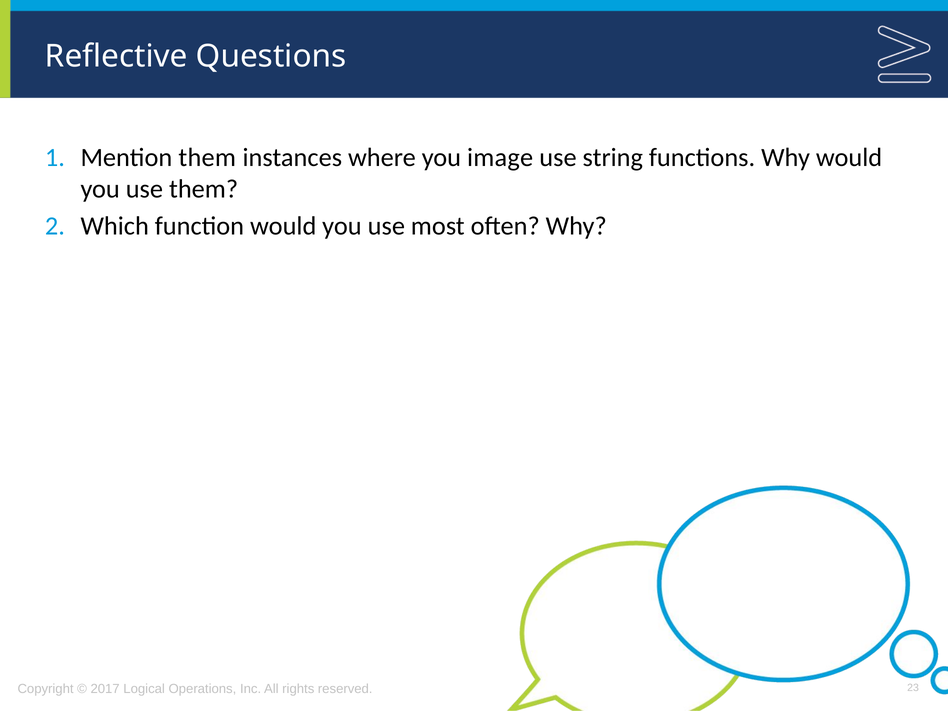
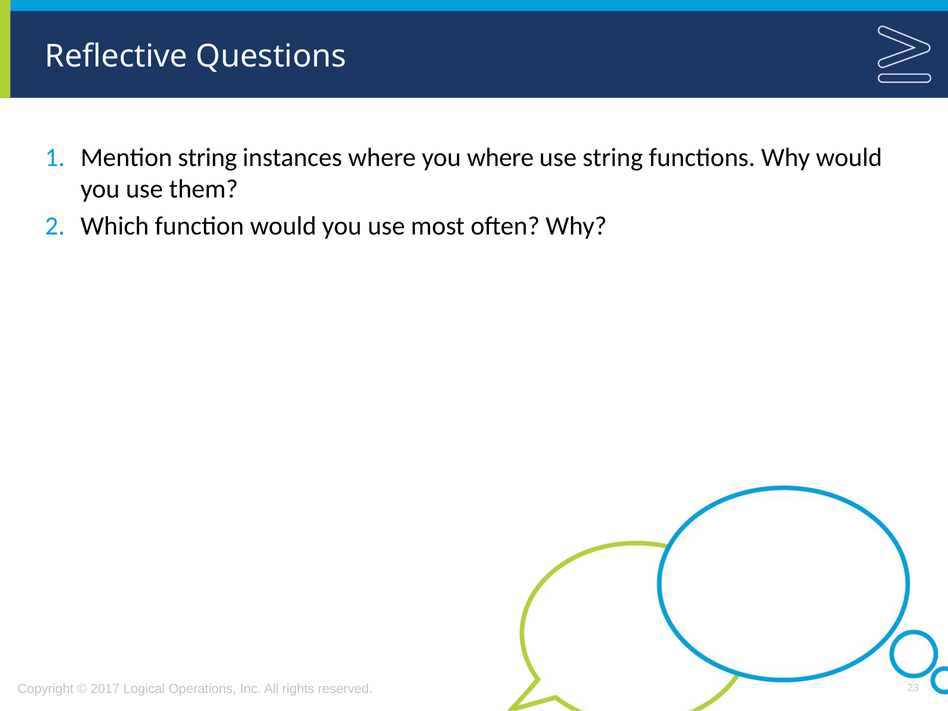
Mention them: them -> string (207, 157)
you image: image -> where (500, 157)
